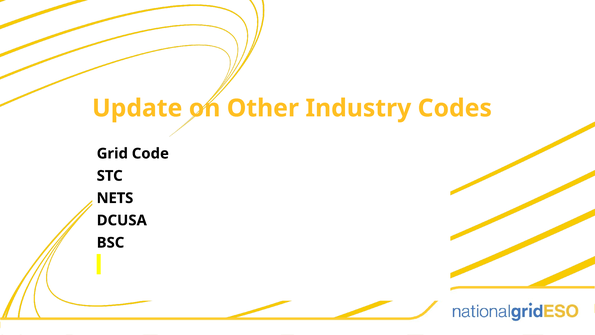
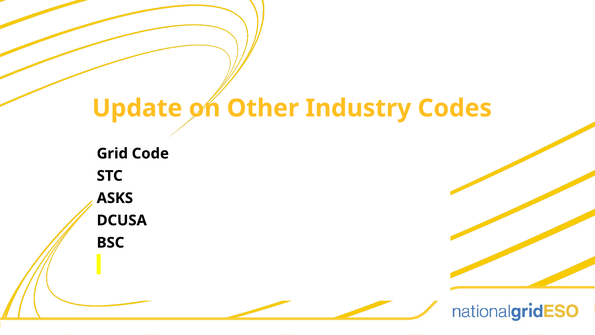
NETS: NETS -> ASKS (115, 198)
